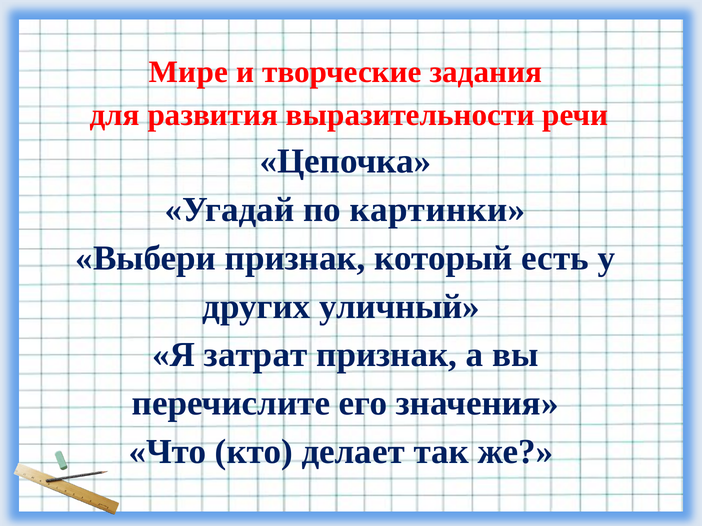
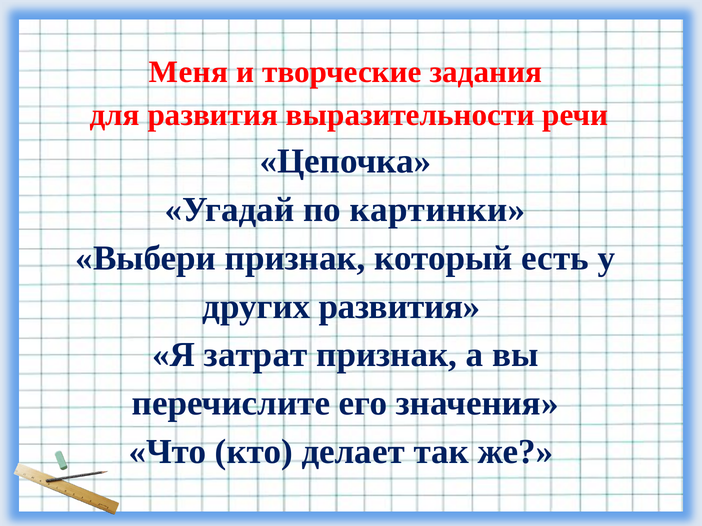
Мире: Мире -> Меня (188, 72)
других уличный: уличный -> развития (400, 307)
